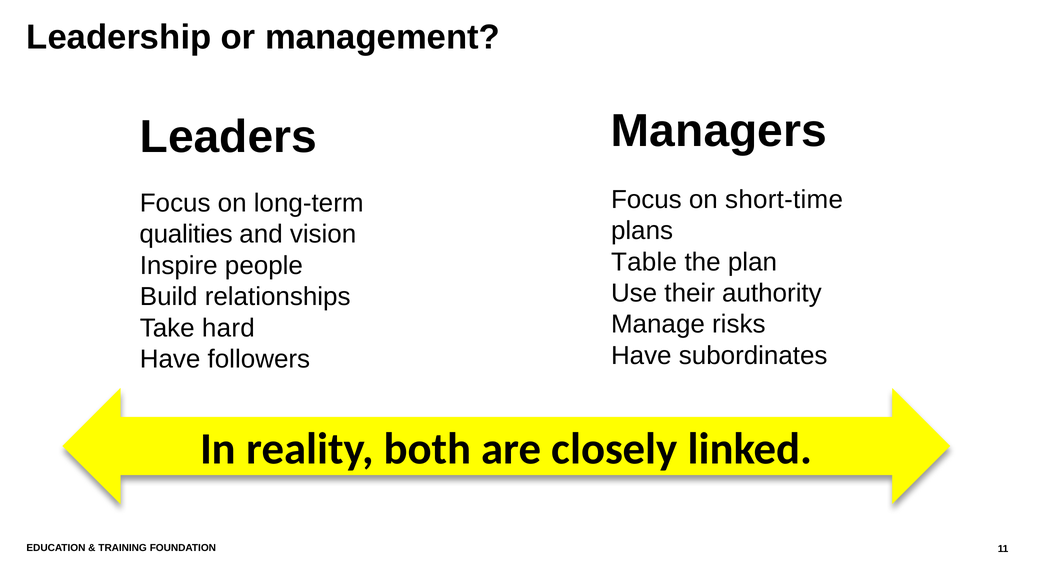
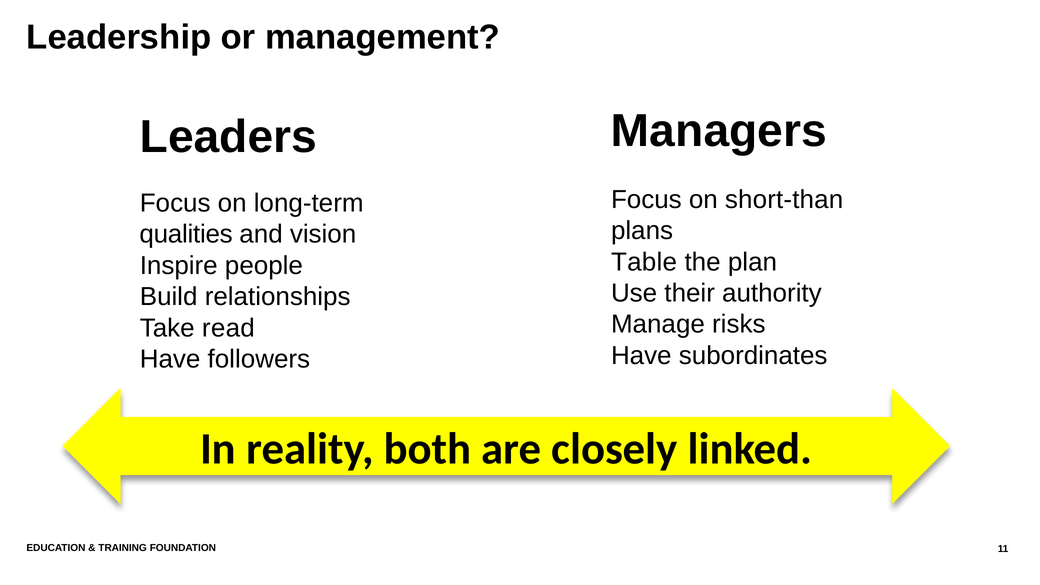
short-time: short-time -> short-than (784, 200)
hard: hard -> read (228, 328)
